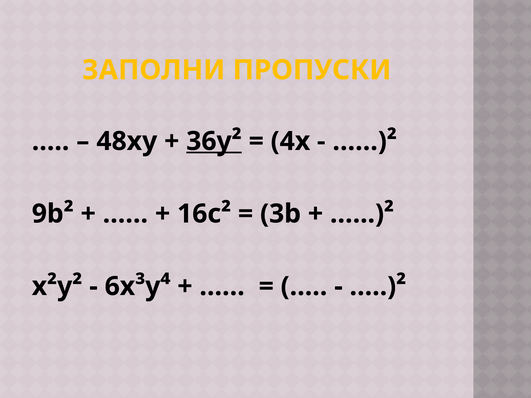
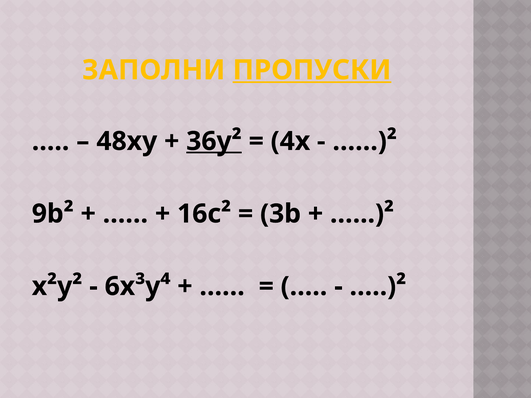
ПРОПУСКИ underline: none -> present (312, 70)
